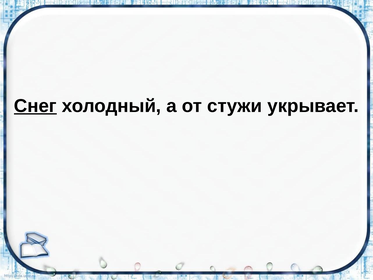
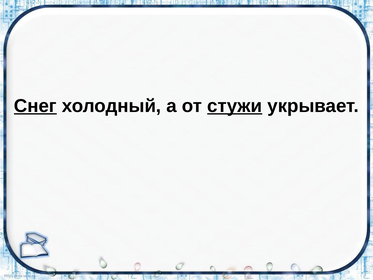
стужи underline: none -> present (235, 106)
